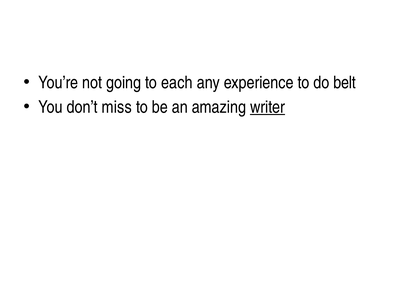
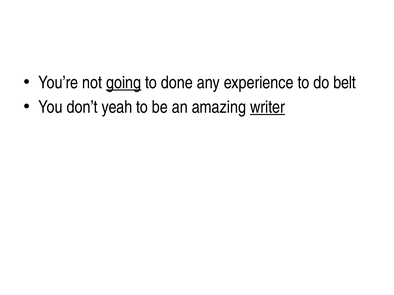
going underline: none -> present (124, 83)
each: each -> done (177, 83)
miss: miss -> yeah (117, 107)
